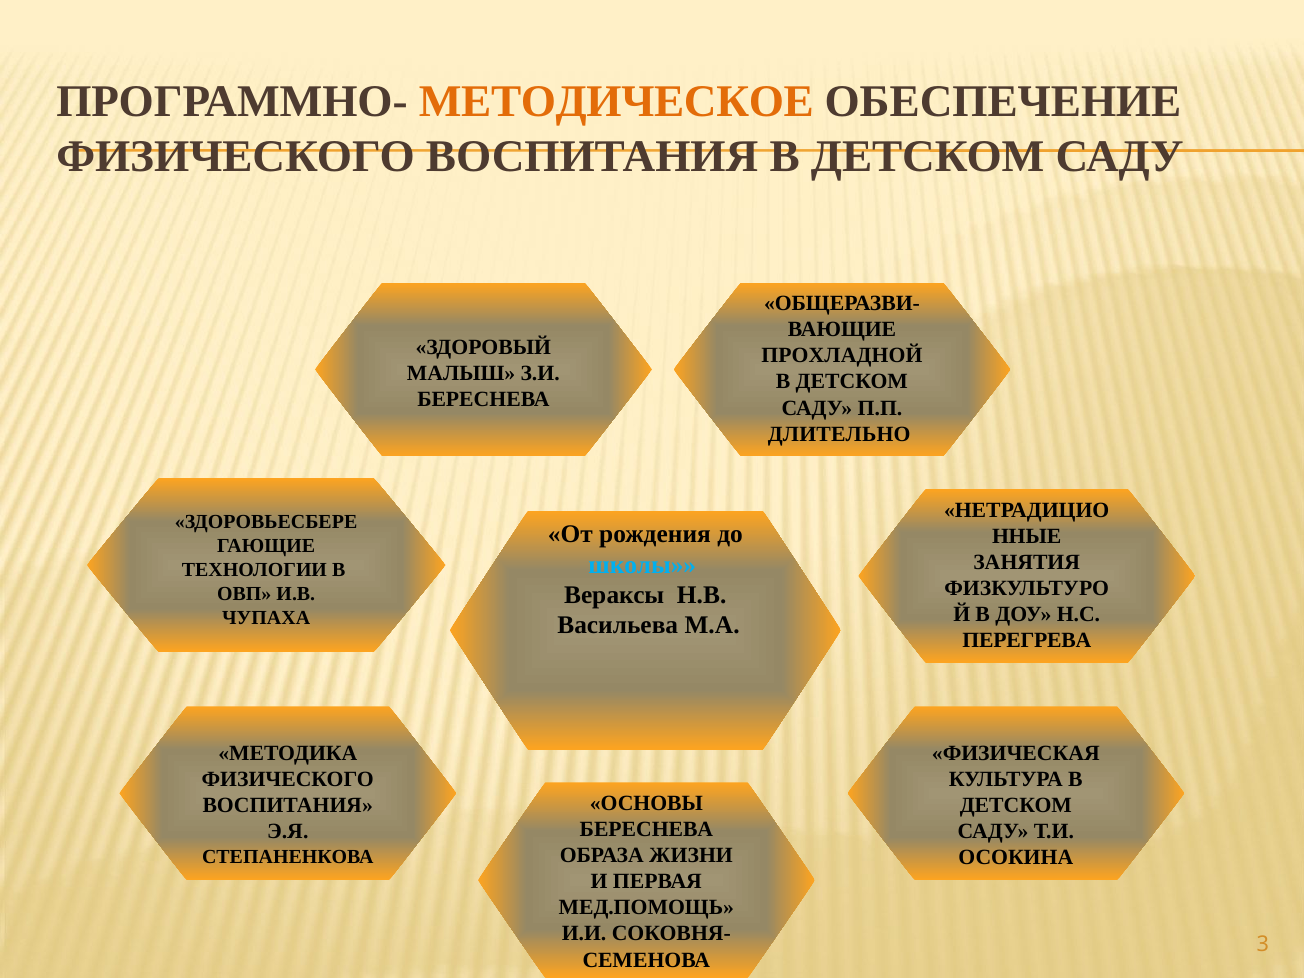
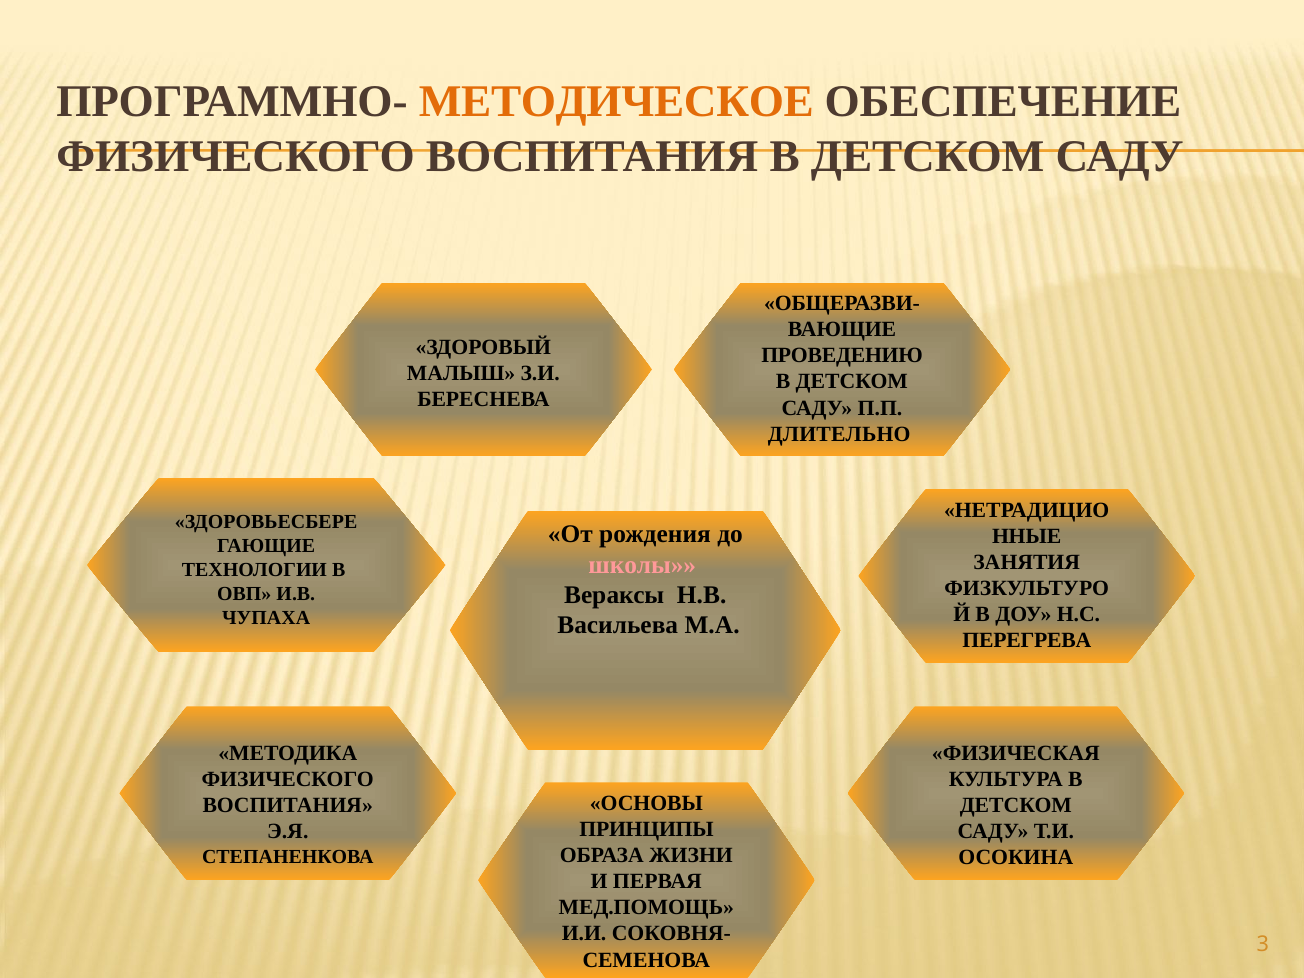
ПРОХЛАДНОЙ: ПРОХЛАДНОЙ -> ПРОВЕДЕНИЮ (842, 356)
школы colour: light blue -> pink (642, 565)
БЕРЕСНЕВА: БЕРЕСНЕВА -> ПРИНЦИПЫ (647, 829)
